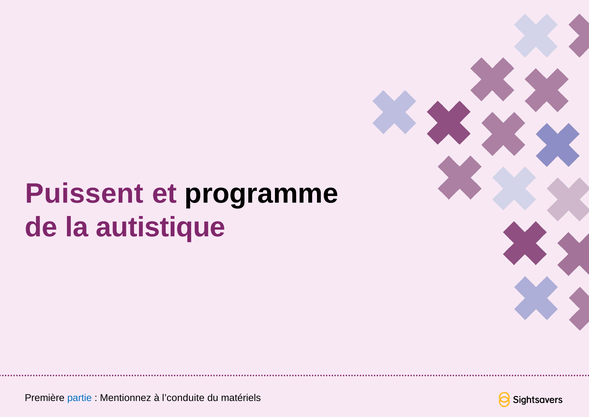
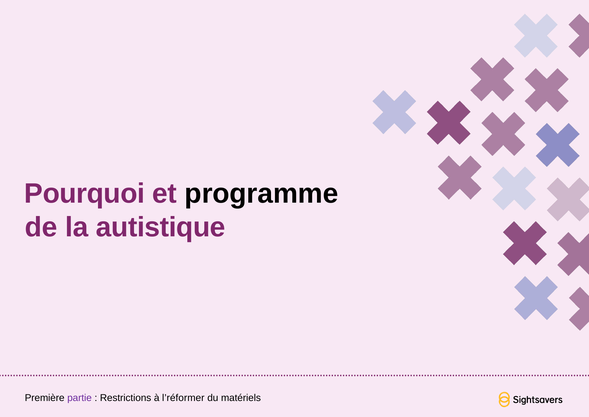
Puissent: Puissent -> Pourquoi (85, 193)
partie colour: blue -> purple (80, 397)
Mentionnez: Mentionnez -> Restrictions (126, 397)
l’conduite: l’conduite -> l’réformer (183, 397)
